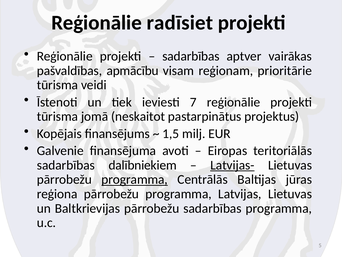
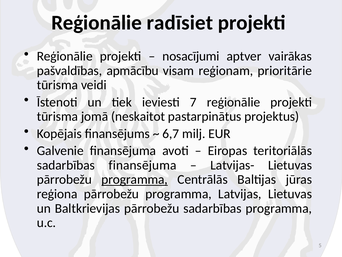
sadarbības: sadarbības -> nosacījumi (191, 56)
1,5: 1,5 -> 6,7 (171, 133)
sadarbības dalībniekiem: dalībniekiem -> finansējuma (143, 165)
Latvijas- underline: present -> none (232, 165)
